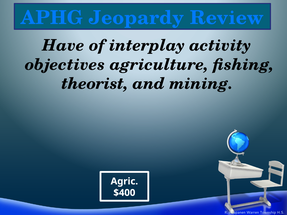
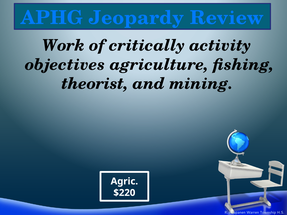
Have: Have -> Work (64, 46)
interplay: interplay -> critically (147, 46)
$400: $400 -> $220 (124, 193)
